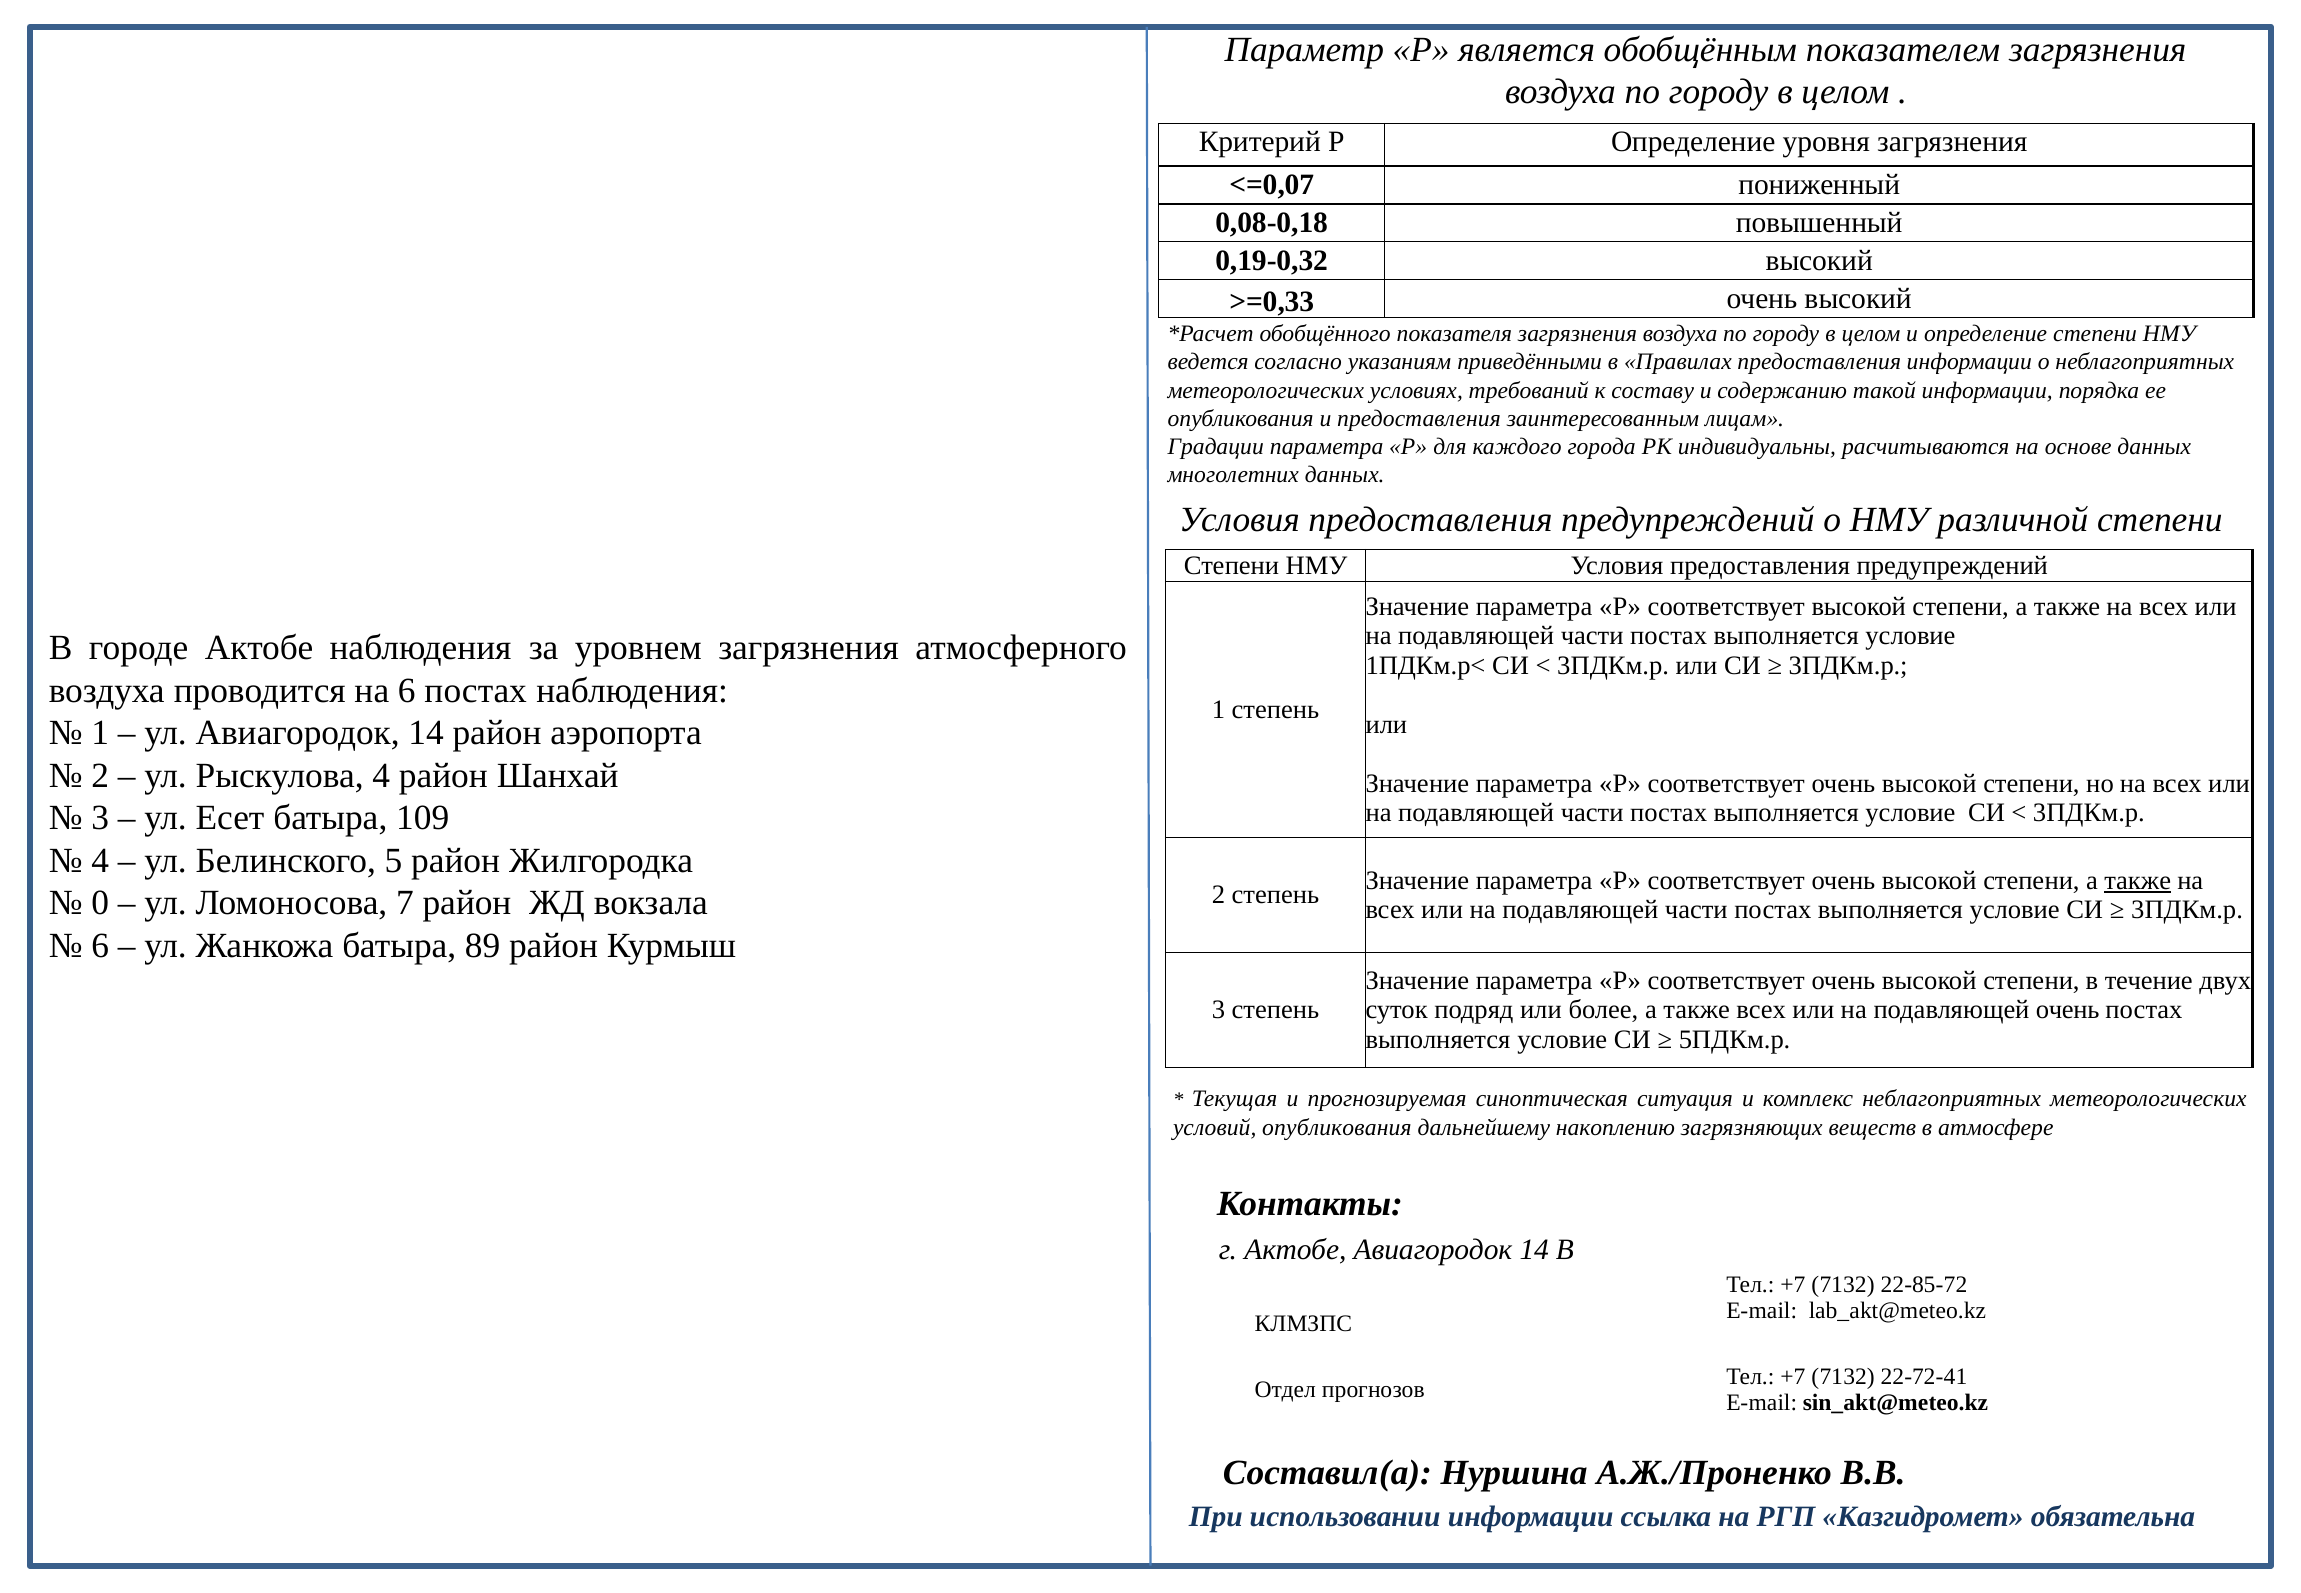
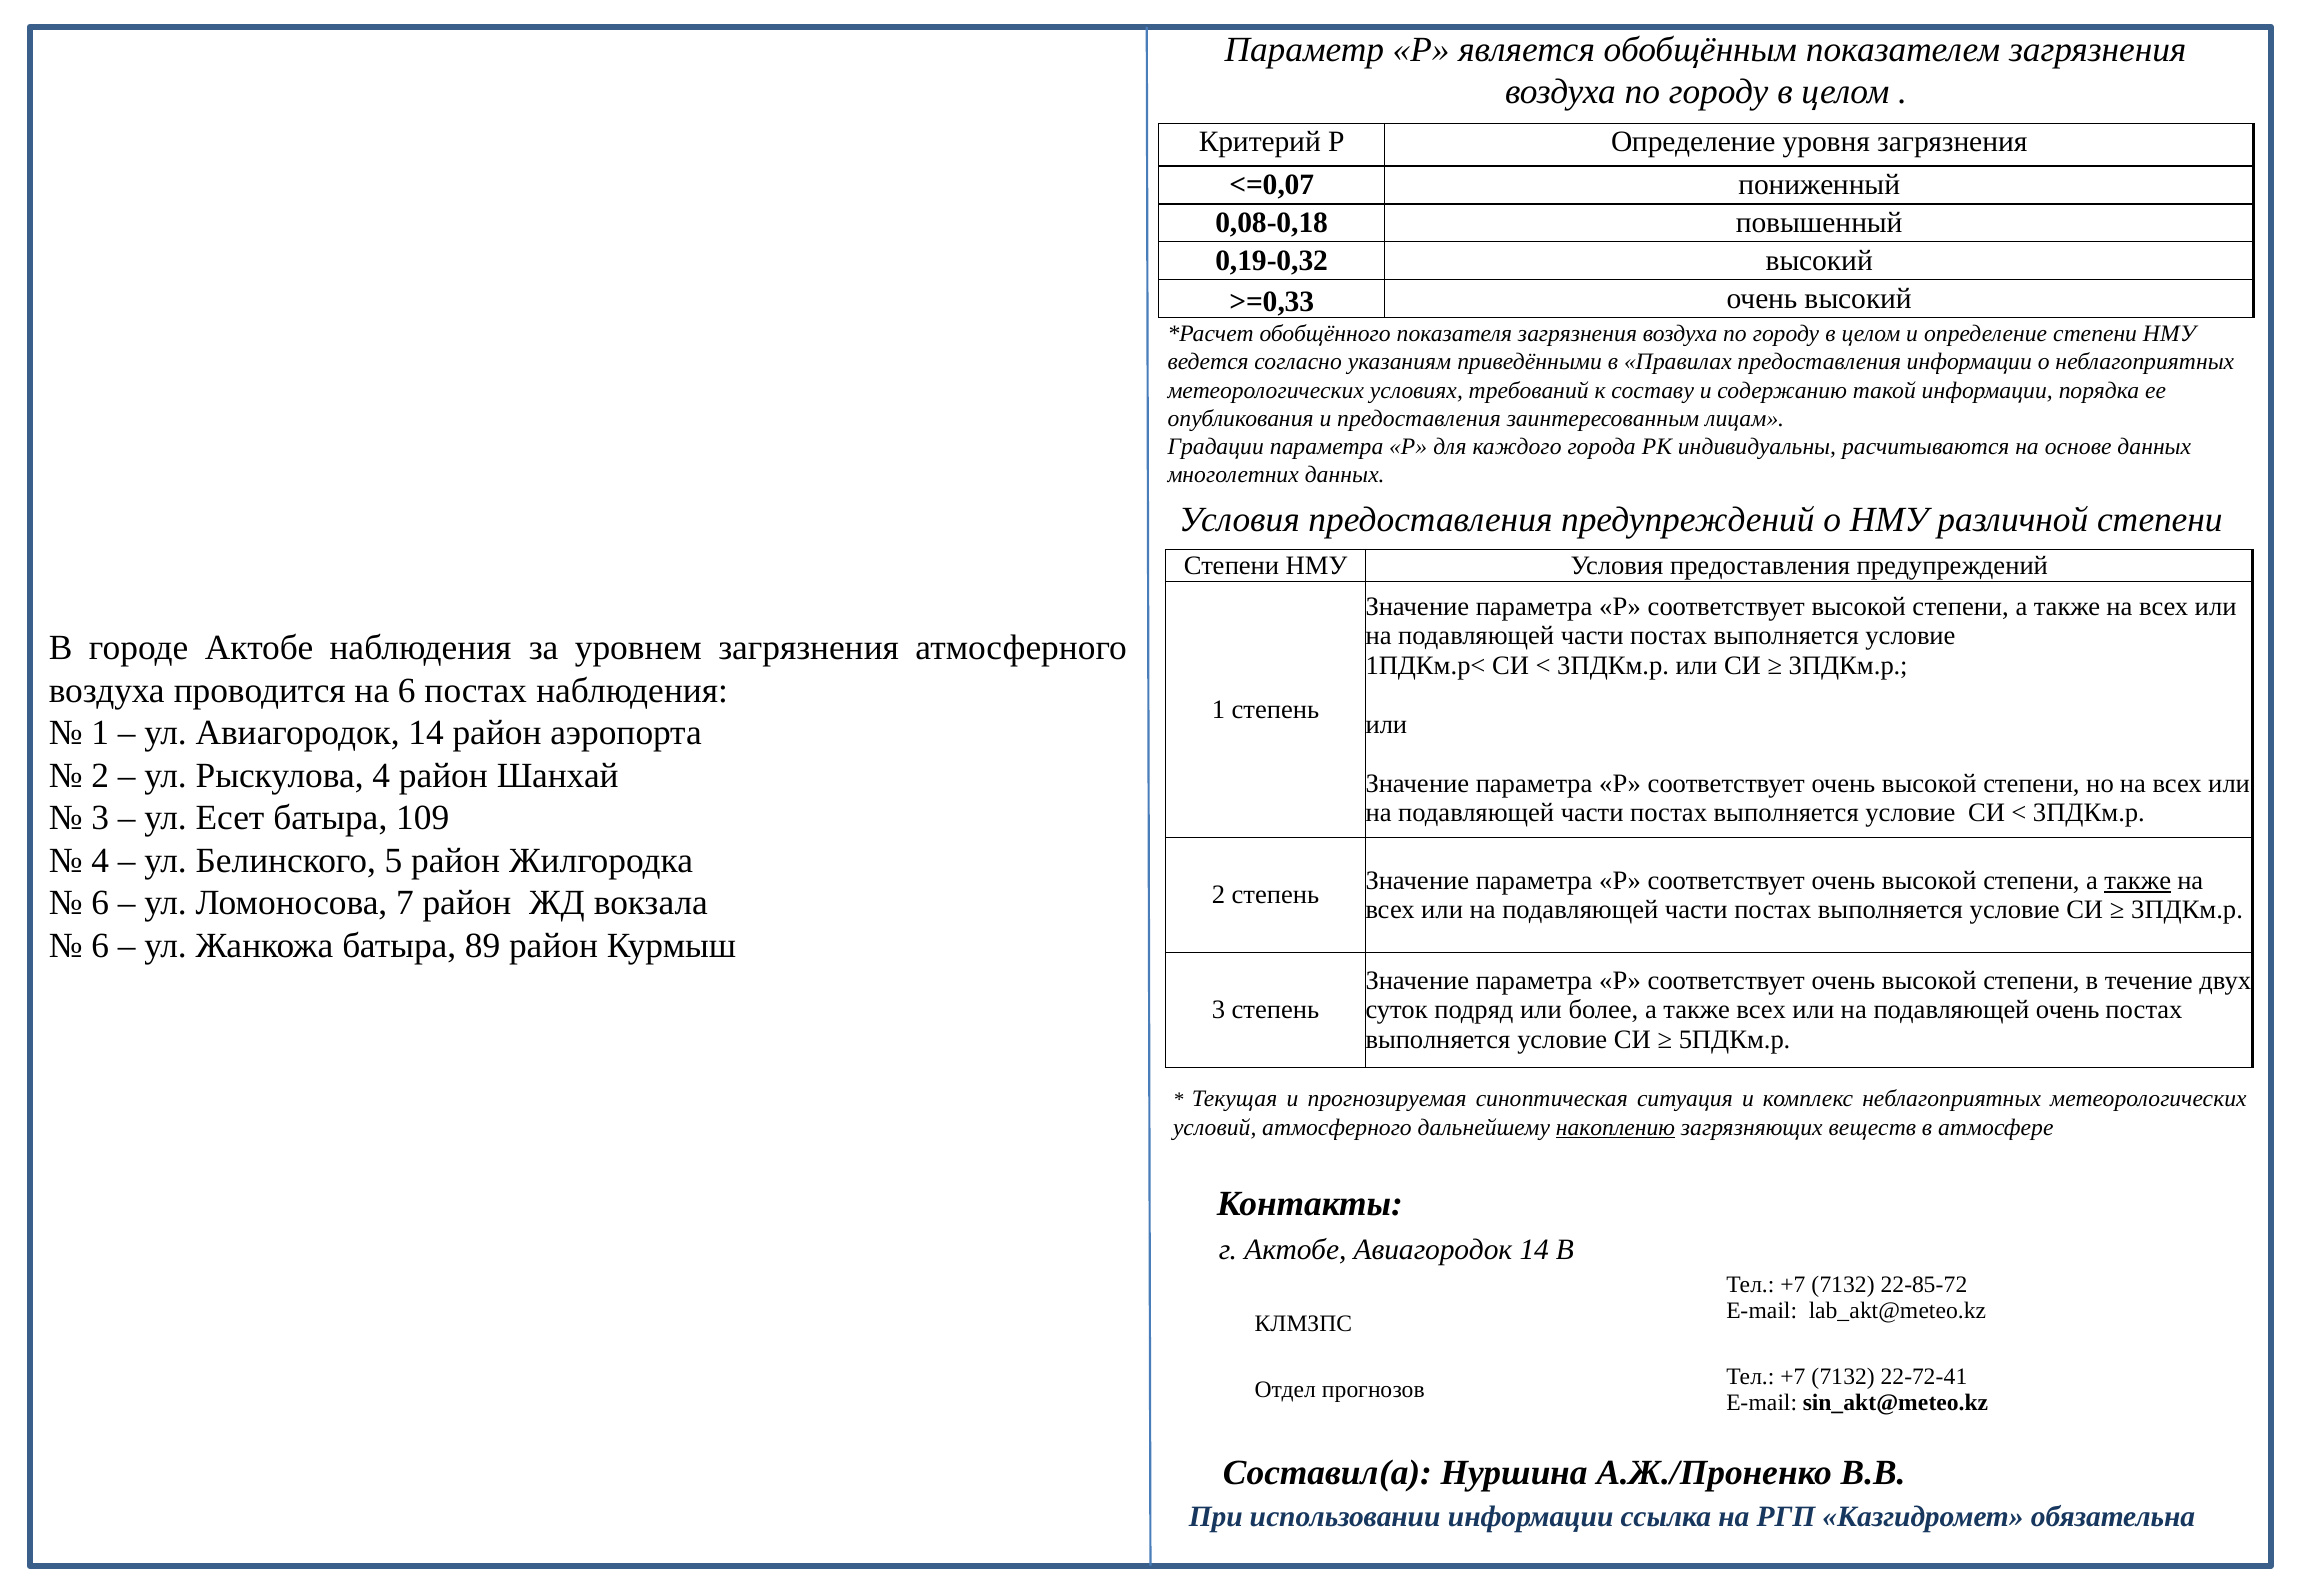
0: 0 -> 6 (100, 903)
условий опубликования: опубликования -> атмосферного (1337, 1127)
накоплению underline: none -> present (1615, 1127)
